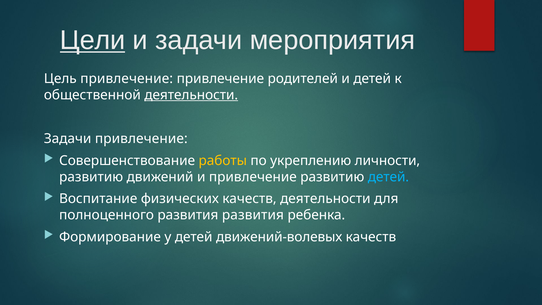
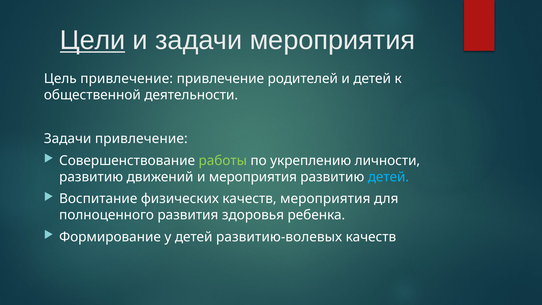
деятельности underline: present -> none (191, 95)
работы colour: yellow -> light green (223, 161)
и привлечение: привлечение -> мероприятия (253, 177)
качеств деятельности: деятельности -> мероприятия (325, 199)
развития развития: развития -> здоровья (253, 215)
движений-волевых: движений-волевых -> развитию-волевых (279, 237)
